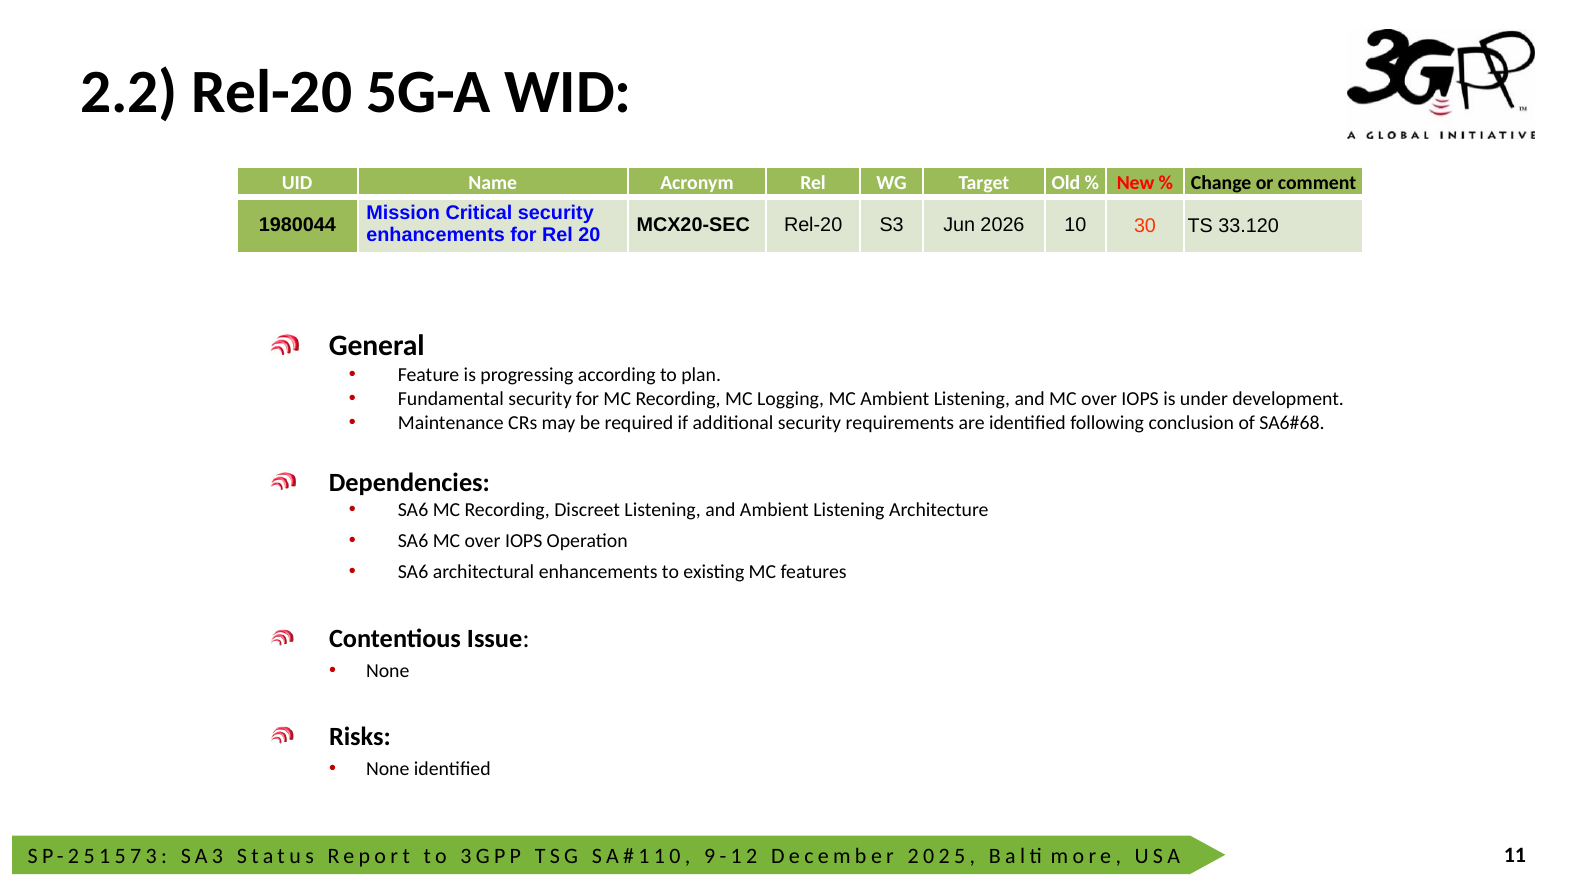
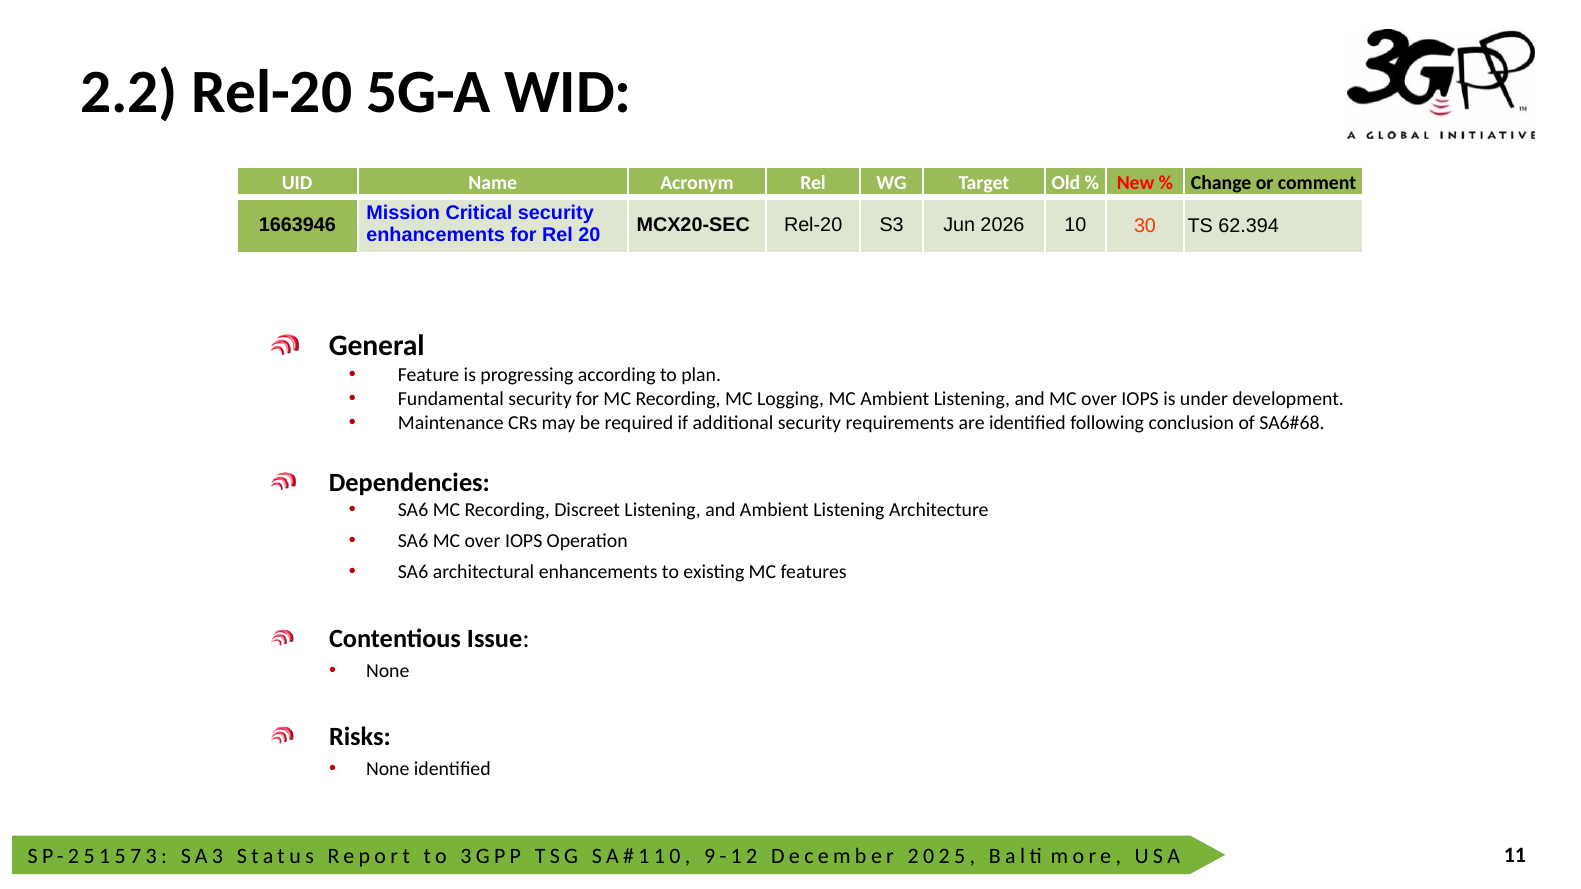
1980044: 1980044 -> 1663946 (297, 225)
33.120: 33.120 -> 62.394 (1249, 226)
